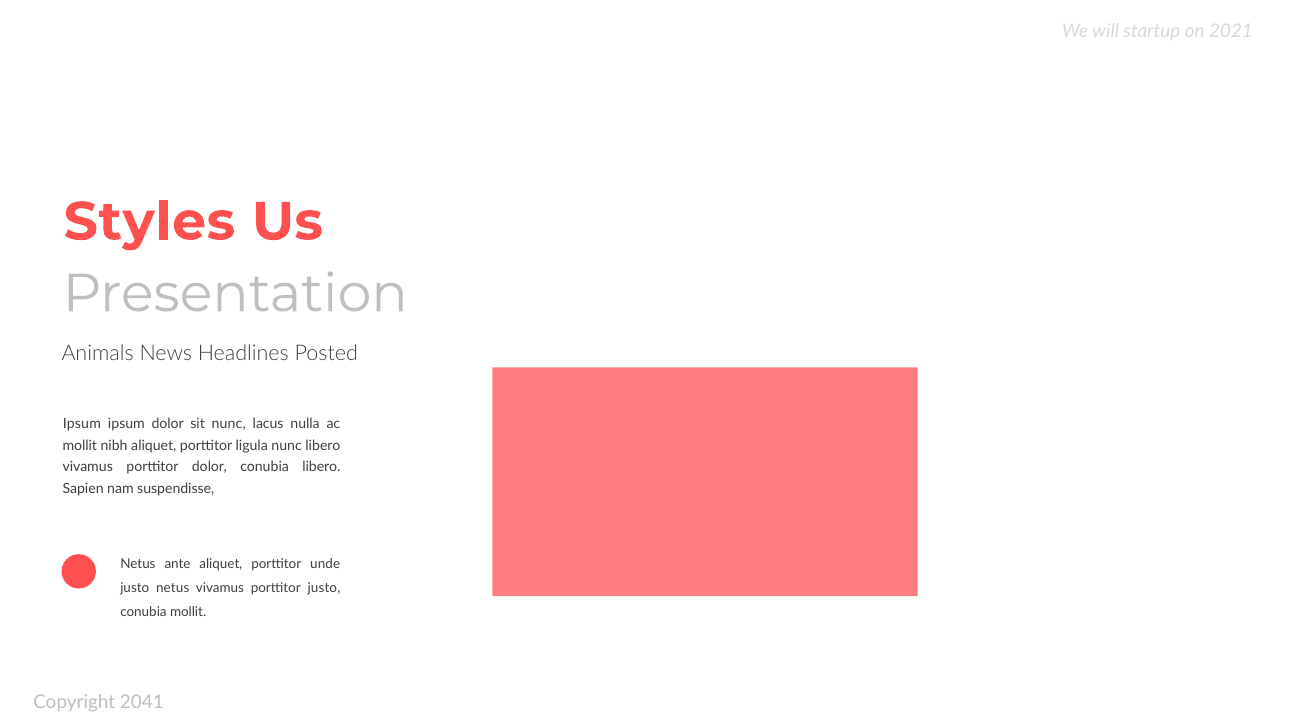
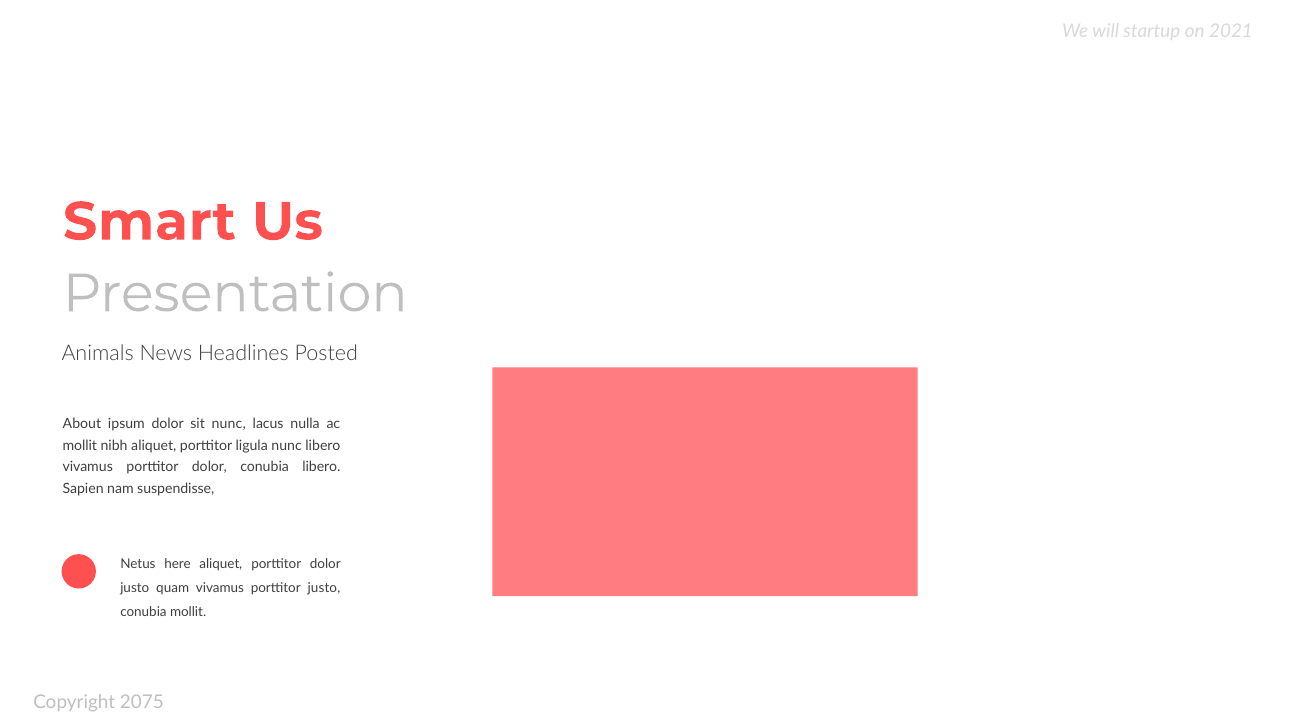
Styles: Styles -> Smart (149, 222)
Ipsum: Ipsum -> About (82, 424)
ante: ante -> here (178, 564)
aliquet porttitor unde: unde -> dolor (325, 564)
justo netus: netus -> quam (173, 588)
2041: 2041 -> 2075 (142, 702)
